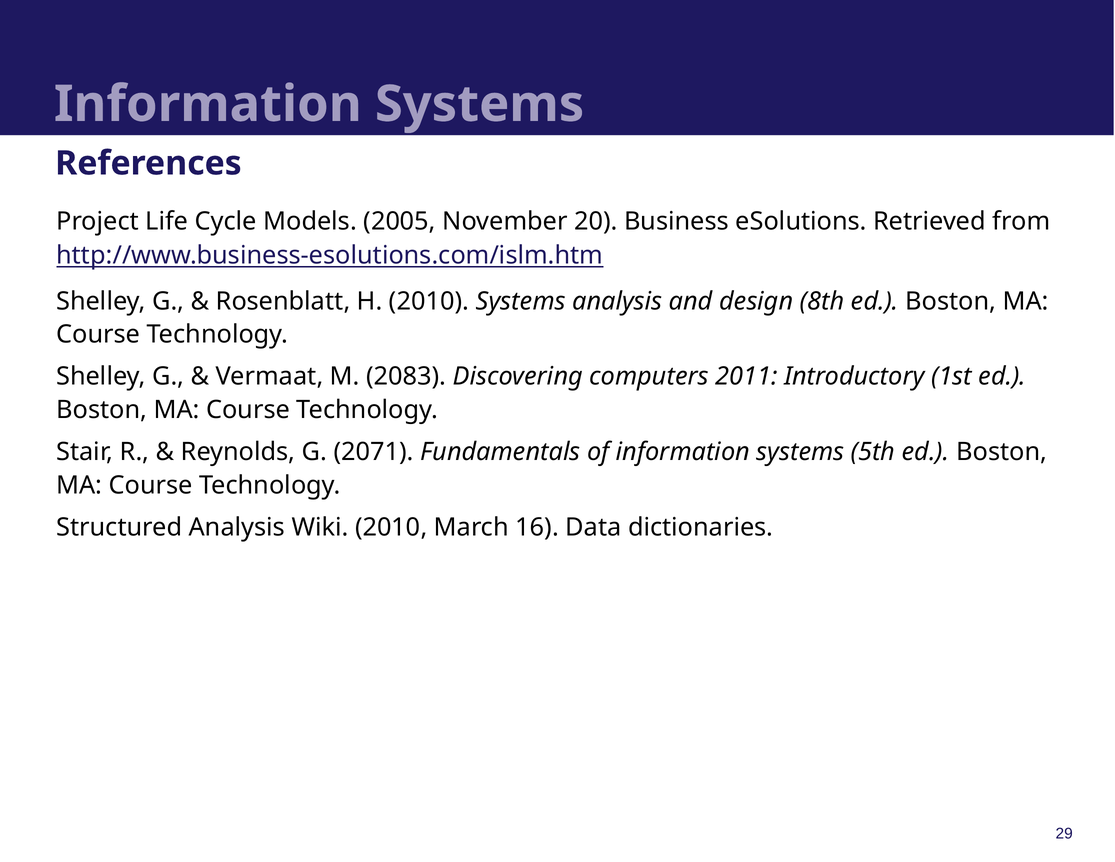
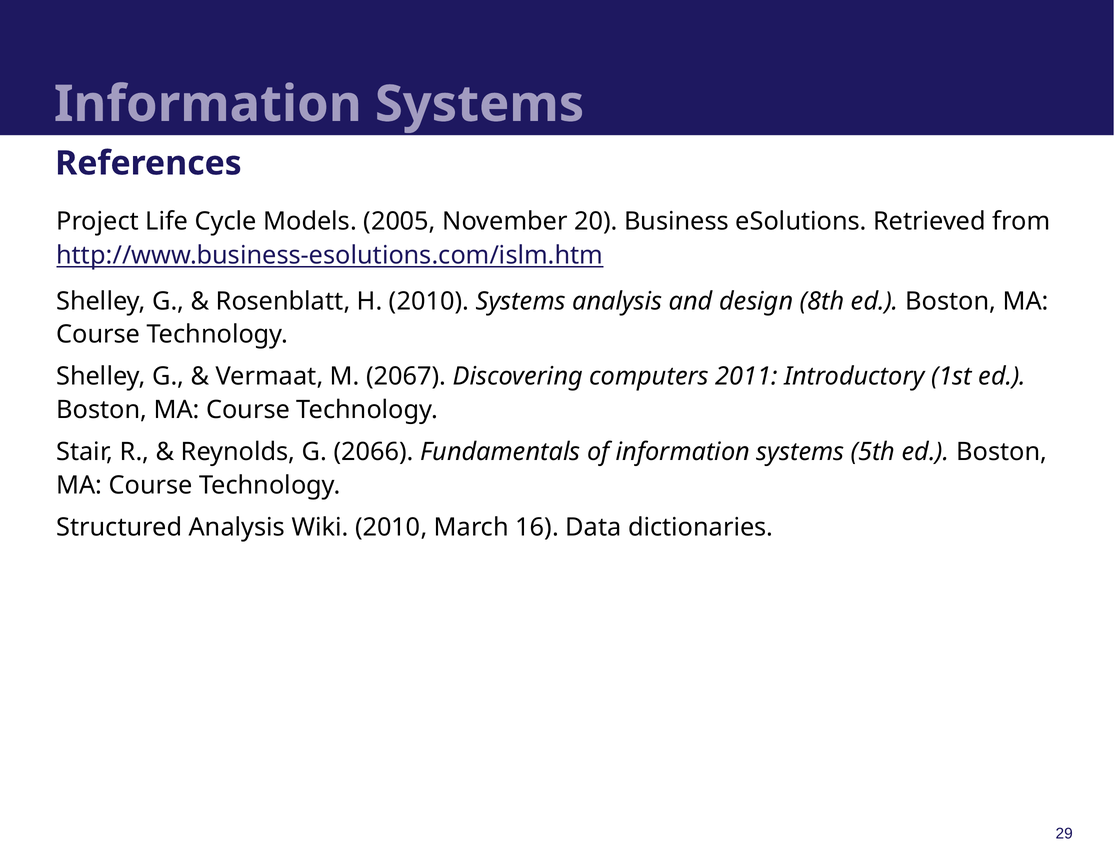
2083: 2083 -> 2067 (406, 376)
2071: 2071 -> 2066 (374, 452)
